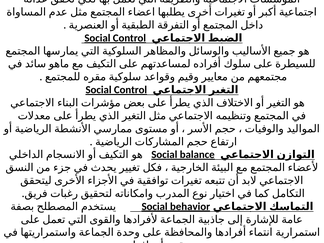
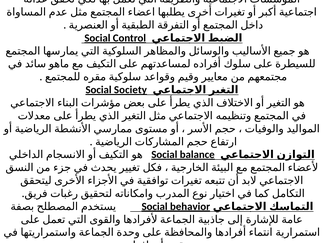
Control: Control -> Society (130, 90)
